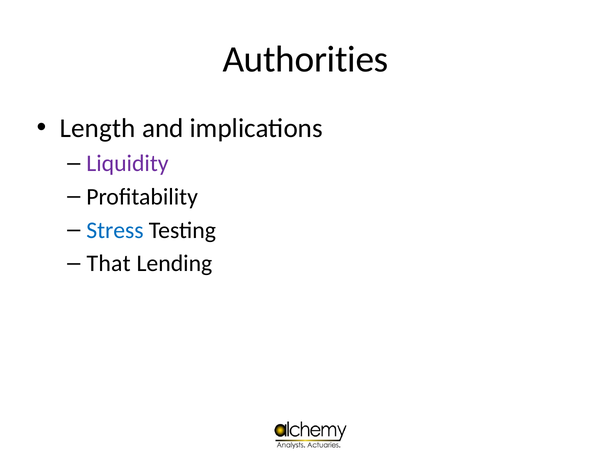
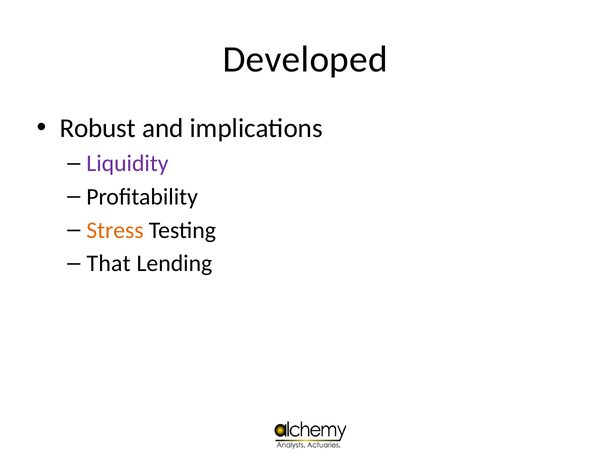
Authorities: Authorities -> Developed (305, 59)
Length: Length -> Robust (98, 128)
Stress colour: blue -> orange (115, 230)
